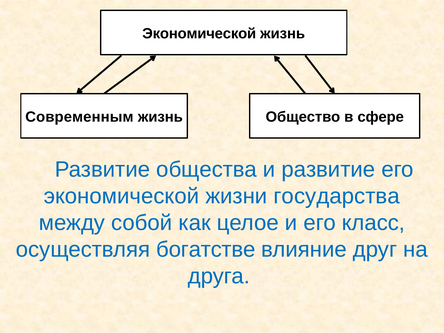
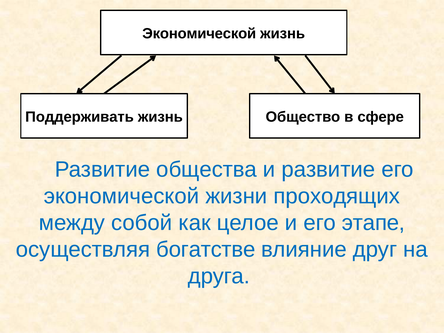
Современным: Современным -> Поддерживать (80, 117)
государства: государства -> проходящих (337, 196)
класс: класс -> этапе (373, 223)
